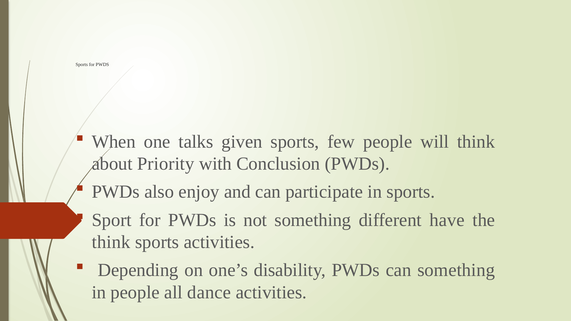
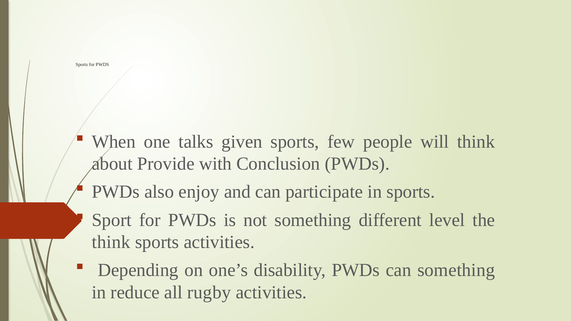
Priority: Priority -> Provide (166, 164)
have: have -> level (447, 220)
in people: people -> reduce (135, 292)
dance: dance -> rugby (209, 292)
